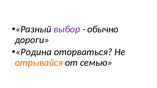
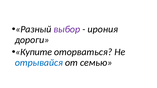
обычно: обычно -> ирония (103, 29)
Родина: Родина -> Купите (34, 52)
отрывайся colour: orange -> blue (39, 63)
